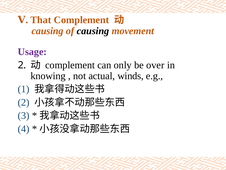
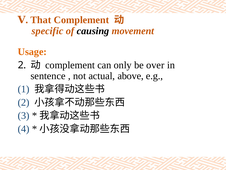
causing: causing -> specific (47, 31)
Usage colour: purple -> orange (32, 52)
knowing: knowing -> sentence (48, 76)
winds: winds -> above (131, 76)
